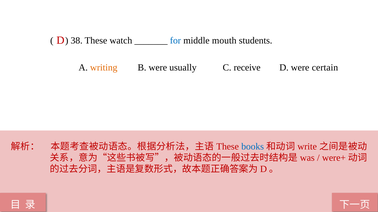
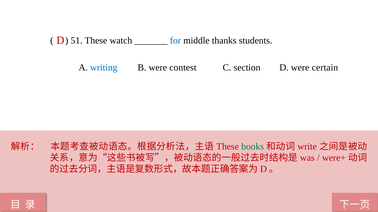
38: 38 -> 51 (77, 41)
mouth: mouth -> thanks (224, 41)
writing colour: orange -> blue (104, 68)
usually: usually -> contest (183, 68)
receive: receive -> section (247, 68)
books colour: blue -> green (253, 147)
